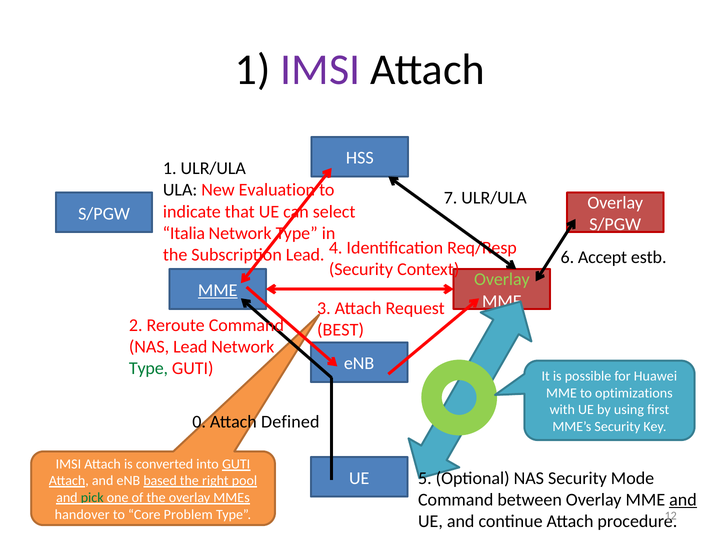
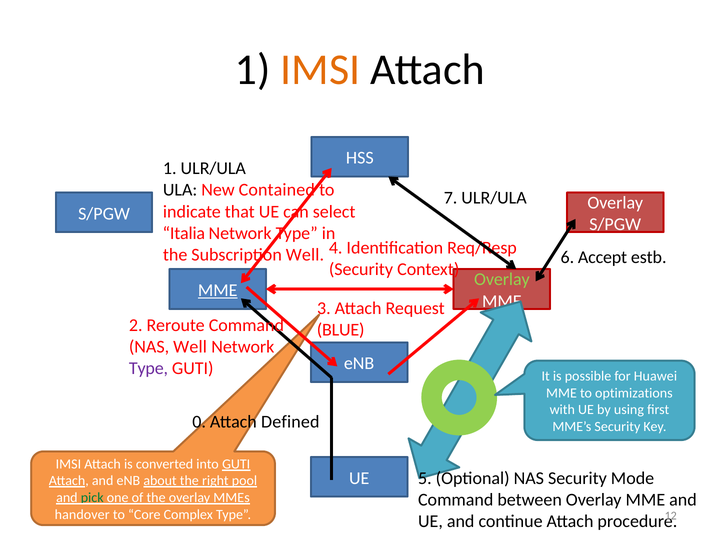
IMSI colour: purple -> orange (320, 70)
Evaluation: Evaluation -> Contained (277, 190)
Subscription Lead: Lead -> Well (305, 255)
BEST: BEST -> BLUE (341, 330)
NAS Lead: Lead -> Well (190, 347)
Type colour: green -> purple (148, 368)
based: based -> about (160, 481)
and underline: present -> none (683, 500)
Problem: Problem -> Complex (188, 514)
